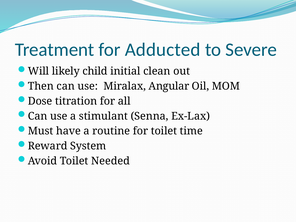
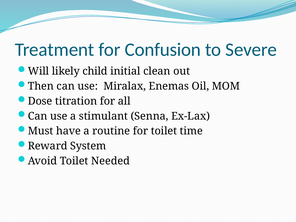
Adducted: Adducted -> Confusion (163, 50)
Angular: Angular -> Enemas (169, 86)
